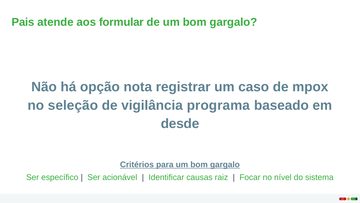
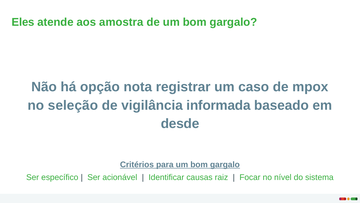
Pais: Pais -> Eles (23, 22)
formular: formular -> amostra (121, 22)
programa: programa -> informada (219, 105)
